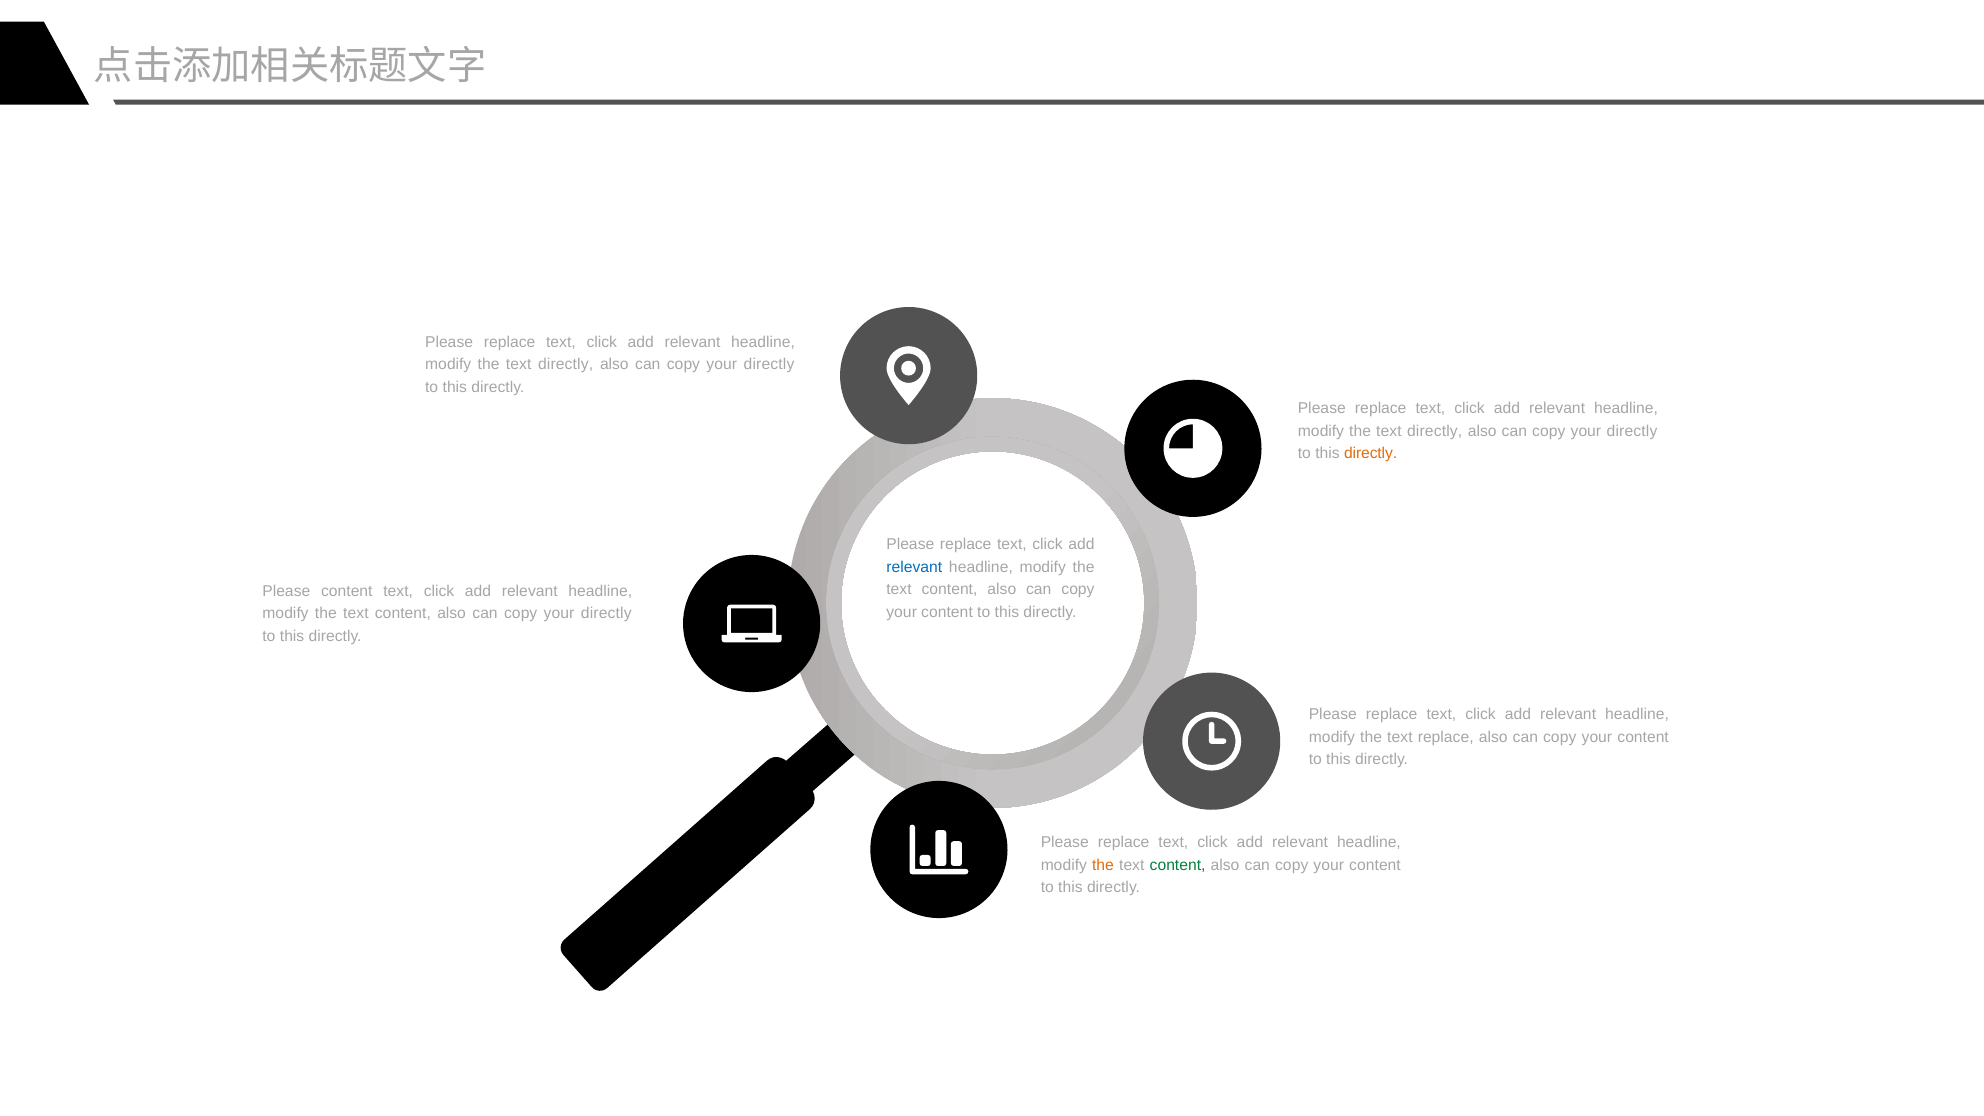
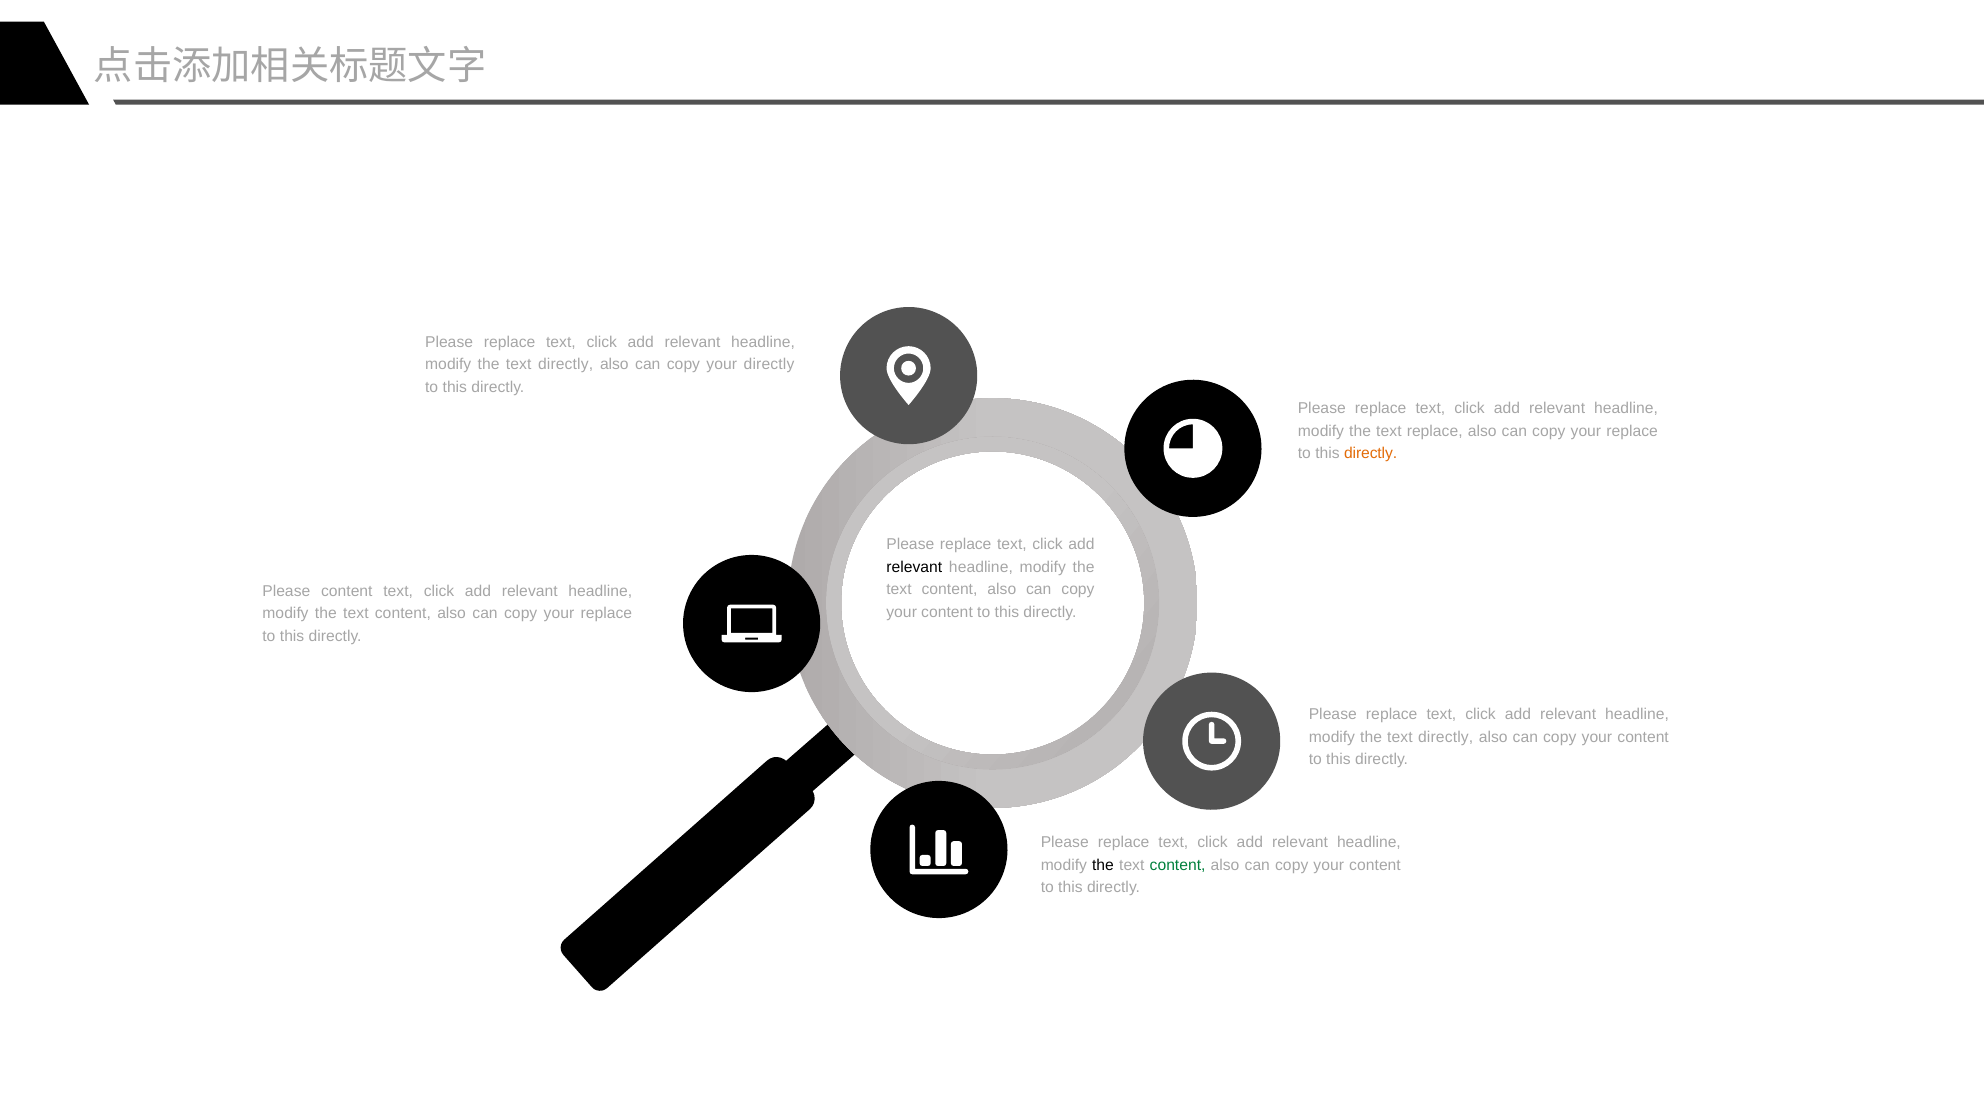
directly: directly -> replace (1435, 431)
directly: directly -> replace (1632, 431)
relevant colour: blue -> black (914, 567)
directly: directly -> replace (606, 613)
replace: replace -> directly (1446, 737)
the colour: orange -> black (1103, 865)
